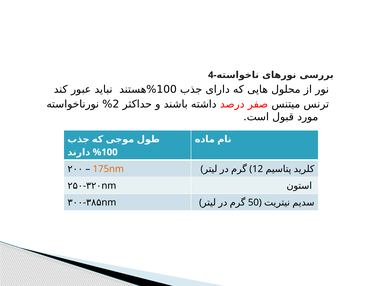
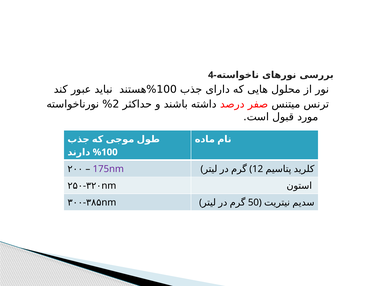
175nm colour: orange -> purple (108, 169)
